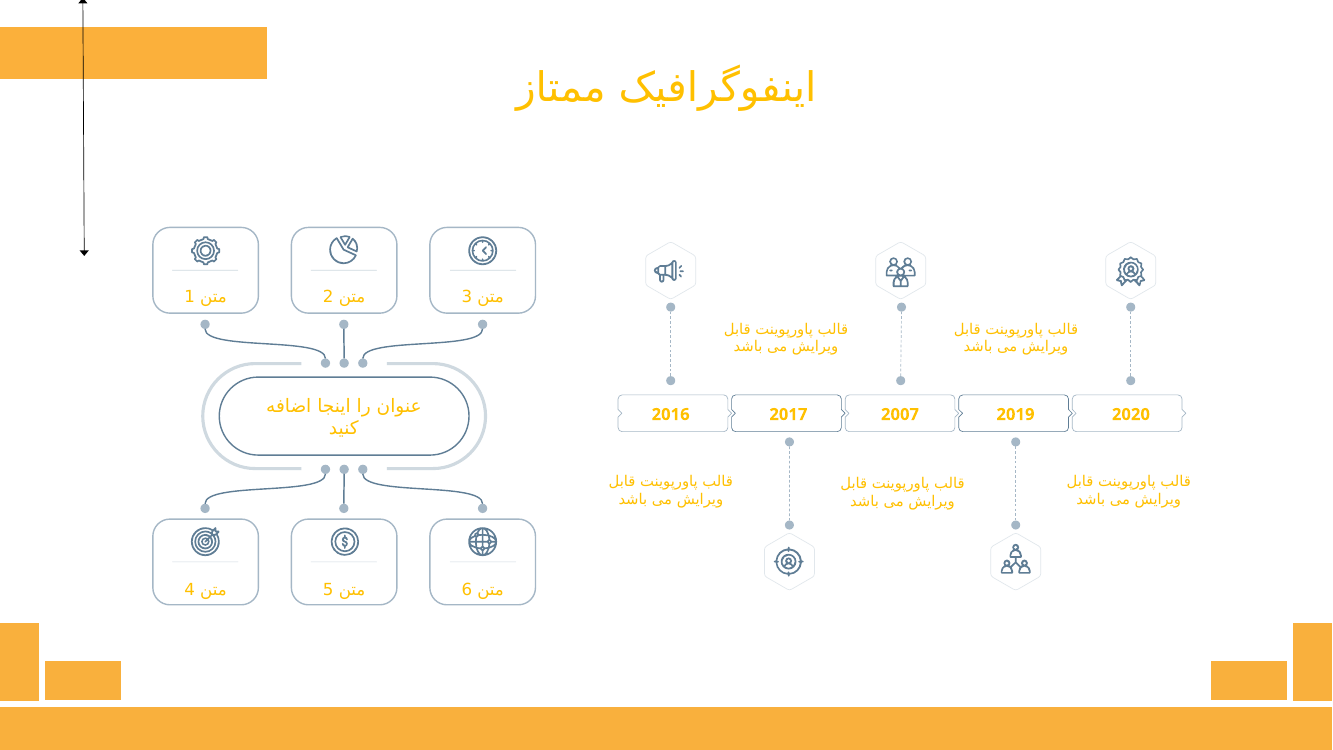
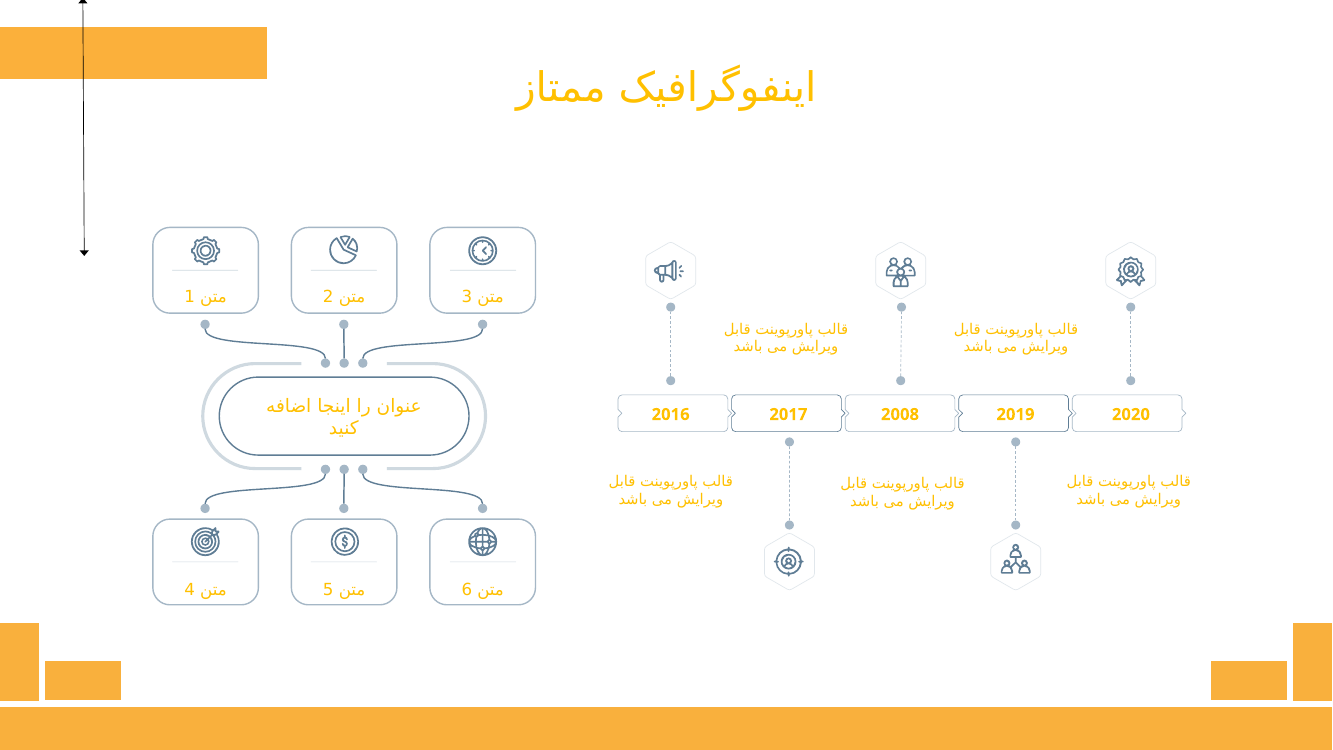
2007: 2007 -> 2008 (900, 414)
